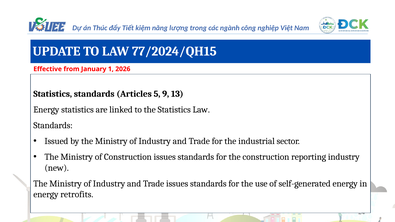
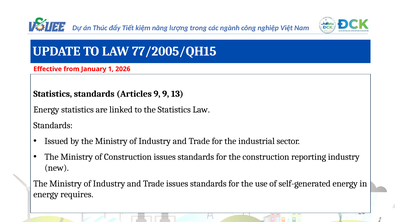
77/2024/QH15: 77/2024/QH15 -> 77/2005/QH15 (174, 51)
Articles 5: 5 -> 9 (157, 94)
retrofits: retrofits -> requires (77, 195)
